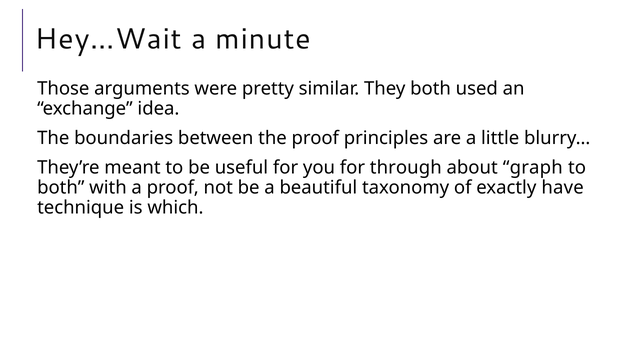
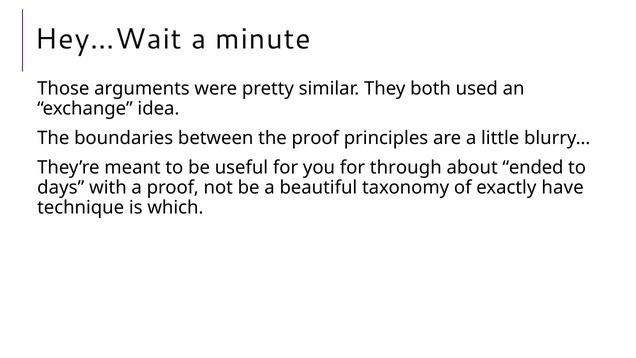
graph: graph -> ended (533, 167)
both: both -> days (61, 187)
